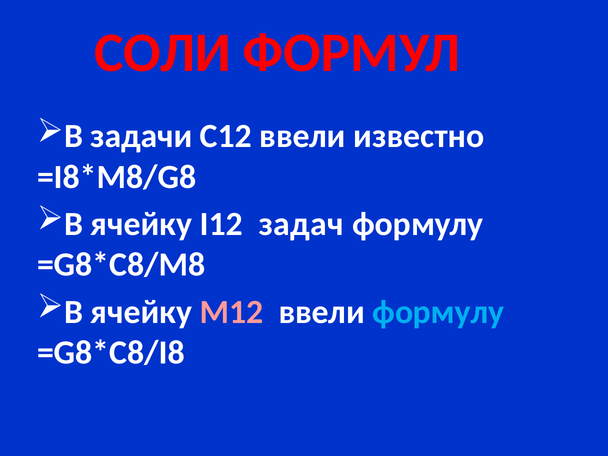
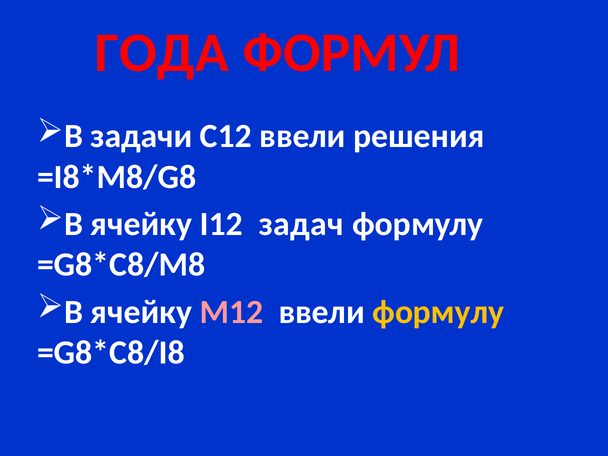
СОЛИ: СОЛИ -> ГОДА (162, 53)
известно: известно -> решения (419, 136)
формулу colour: light blue -> yellow (438, 312)
